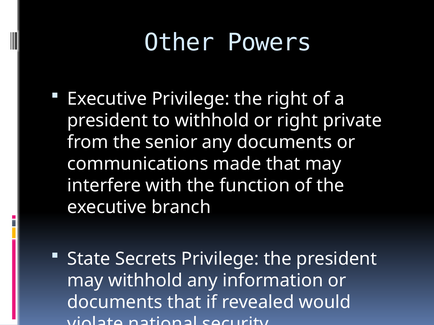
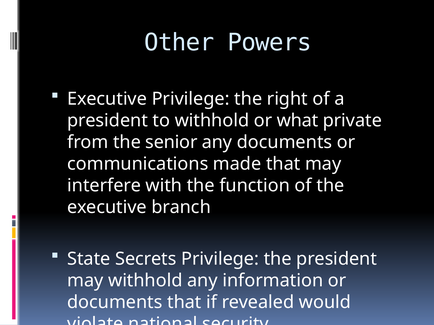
or right: right -> what (298, 121)
